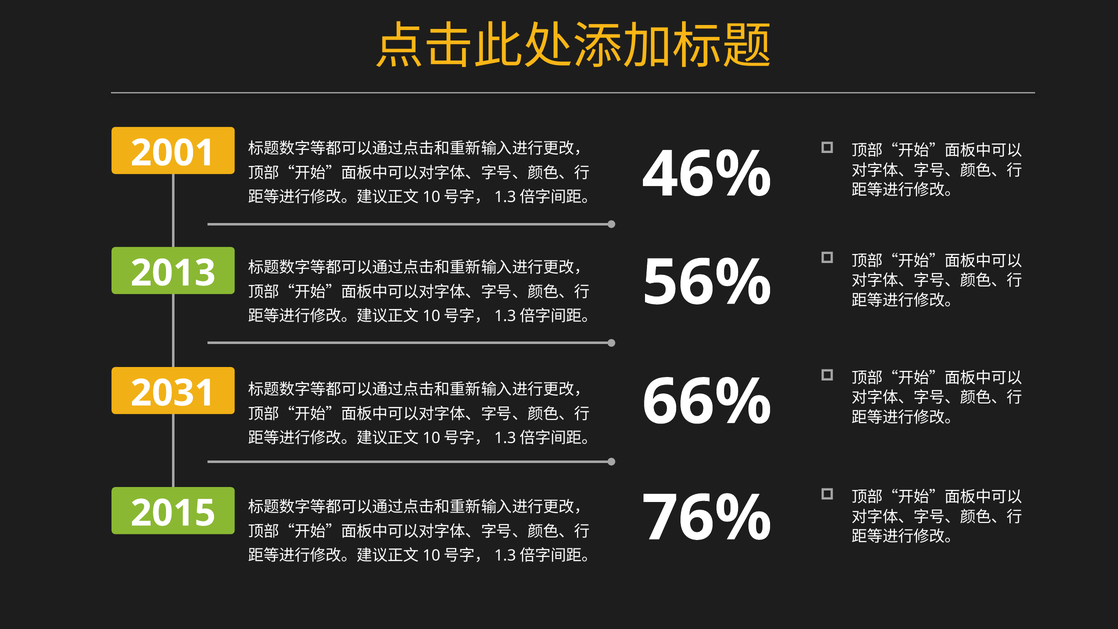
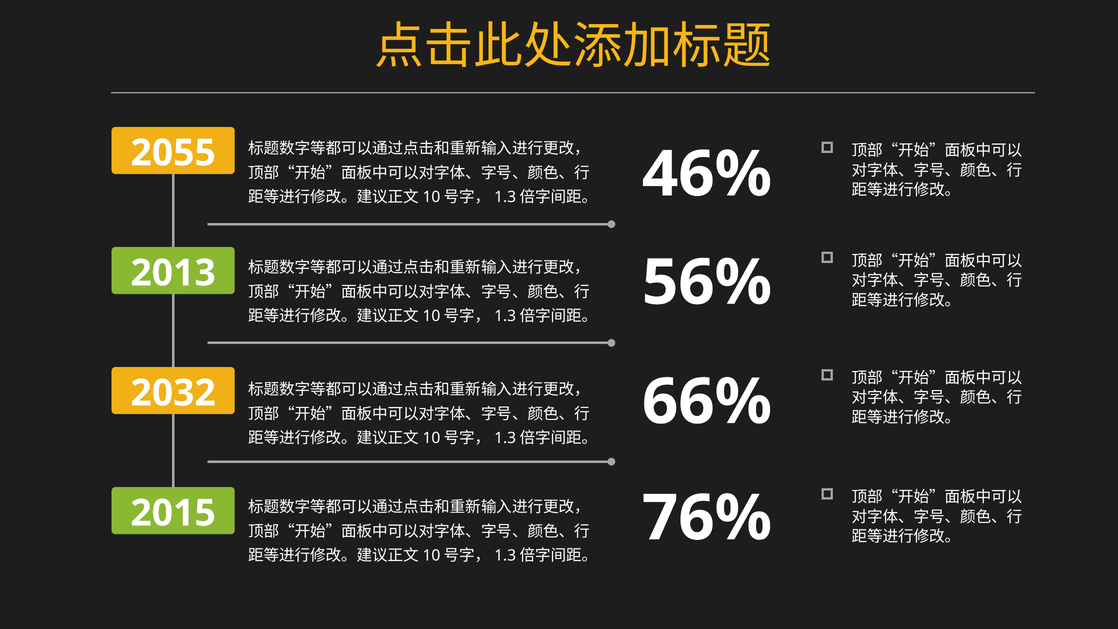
2001: 2001 -> 2055 (173, 153)
2031: 2031 -> 2032 (173, 393)
